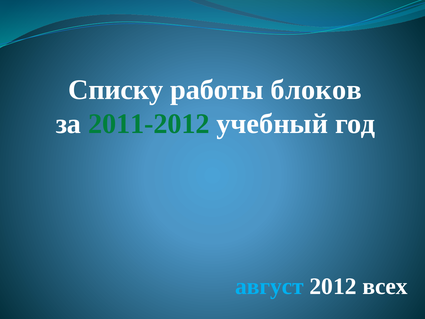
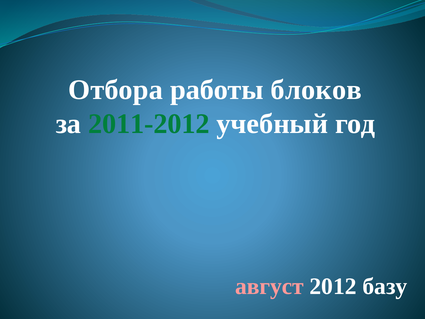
Списку: Списку -> Отбора (116, 90)
август colour: light blue -> pink (270, 286)
всех: всех -> базу (385, 286)
